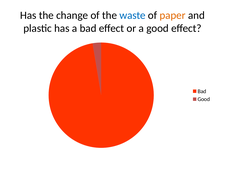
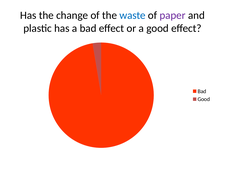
paper colour: orange -> purple (173, 15)
